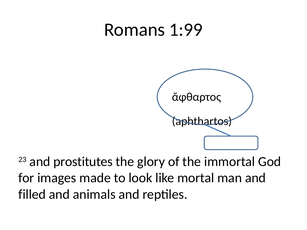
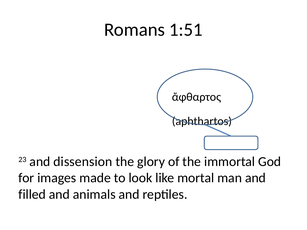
1:99: 1:99 -> 1:51 (186, 30)
prostitutes: prostitutes -> dissension (83, 162)
